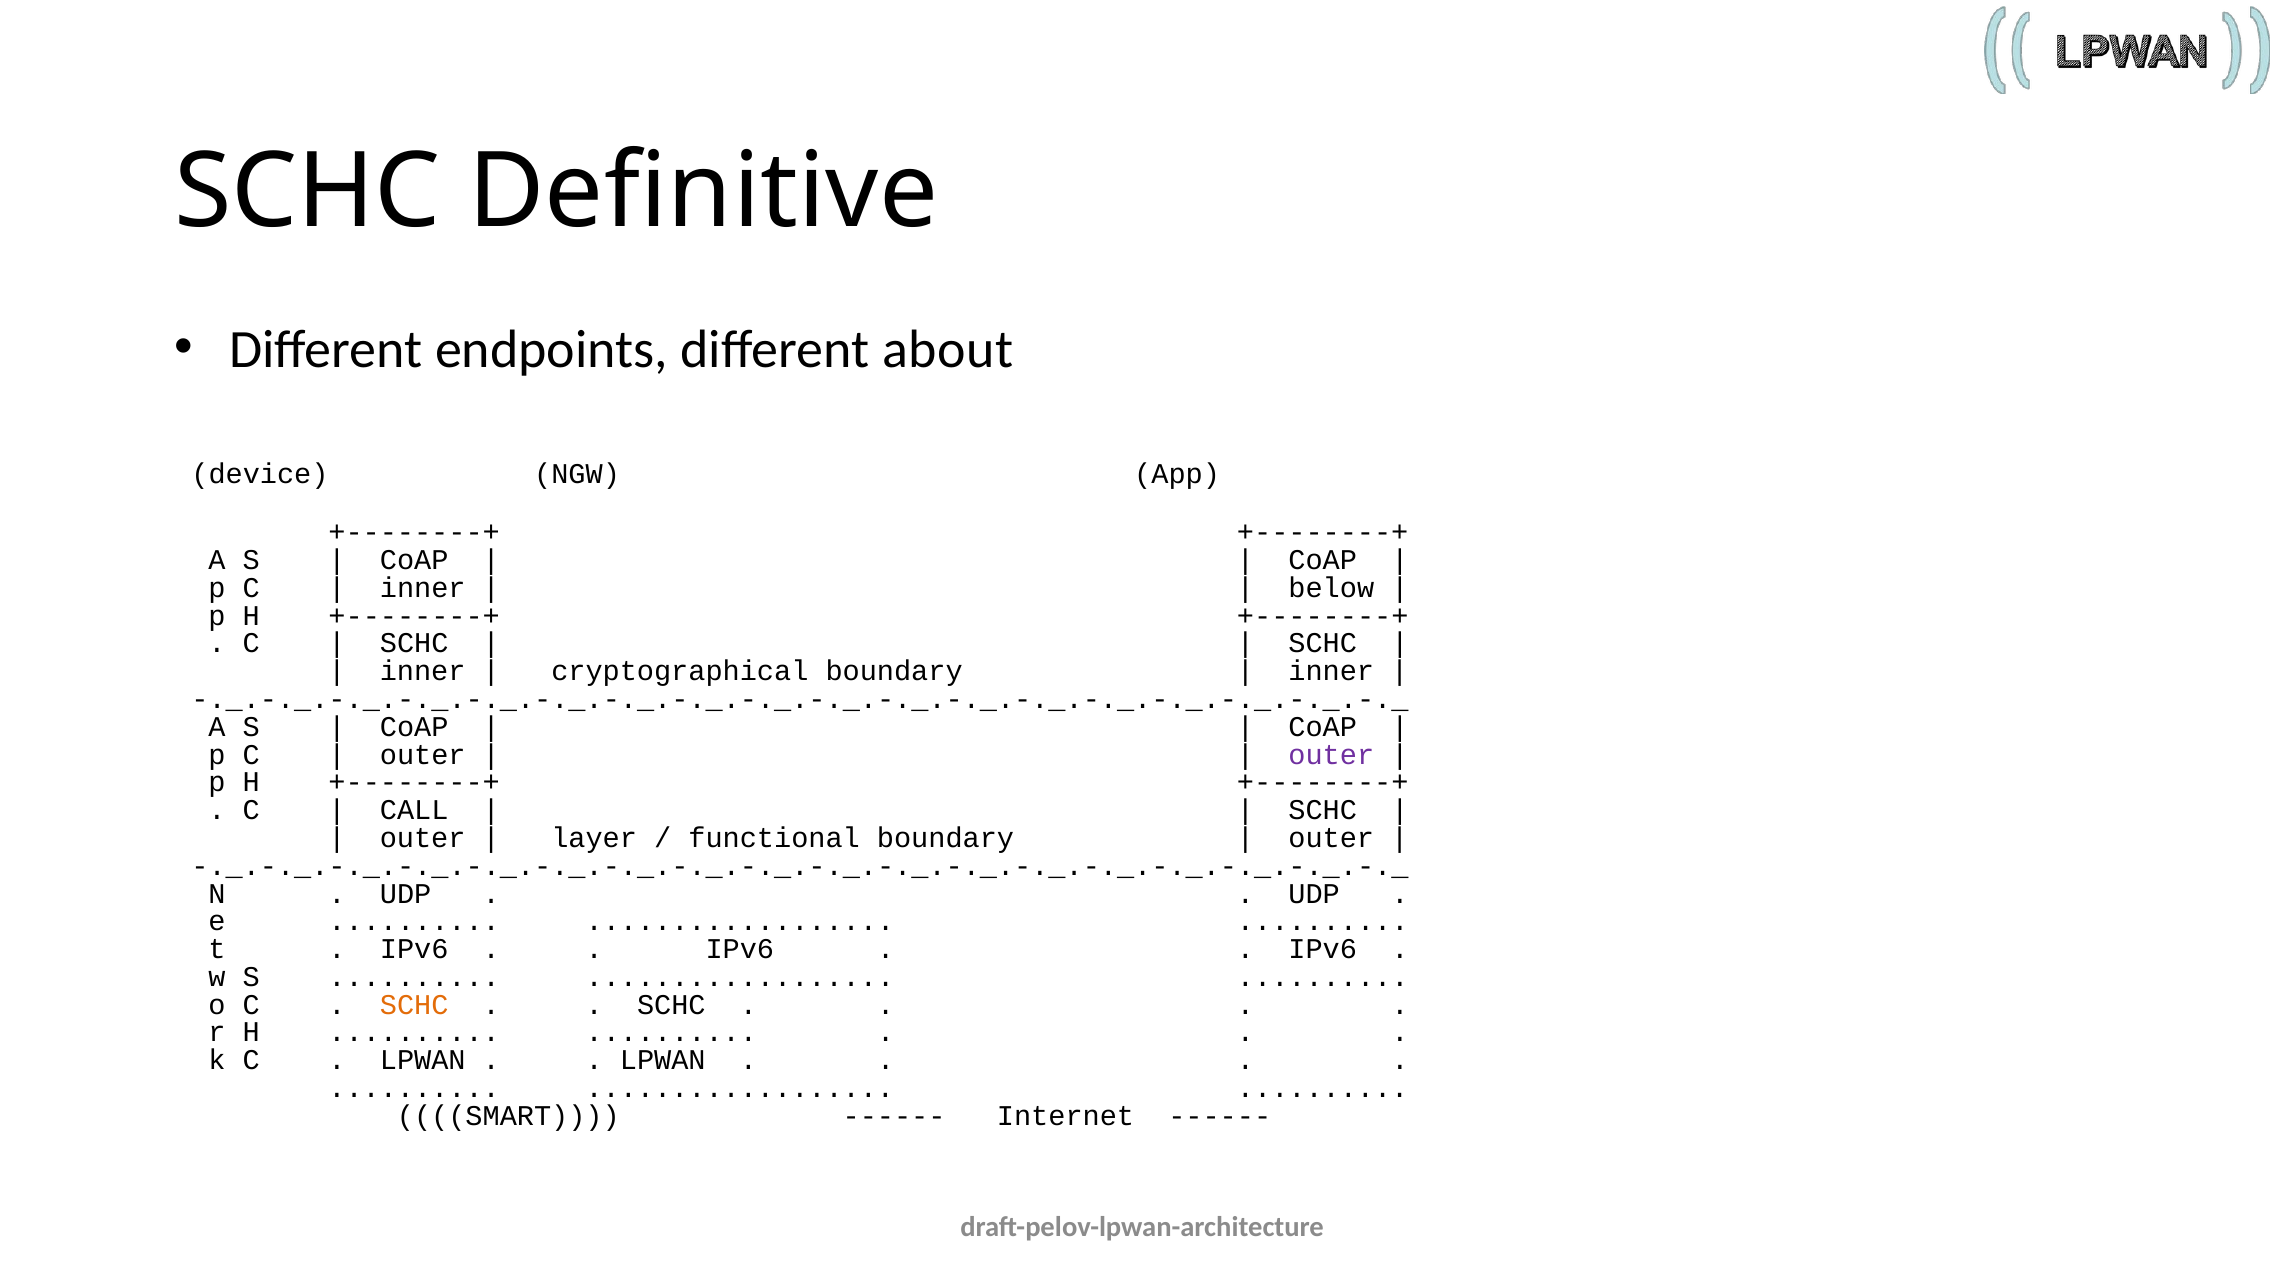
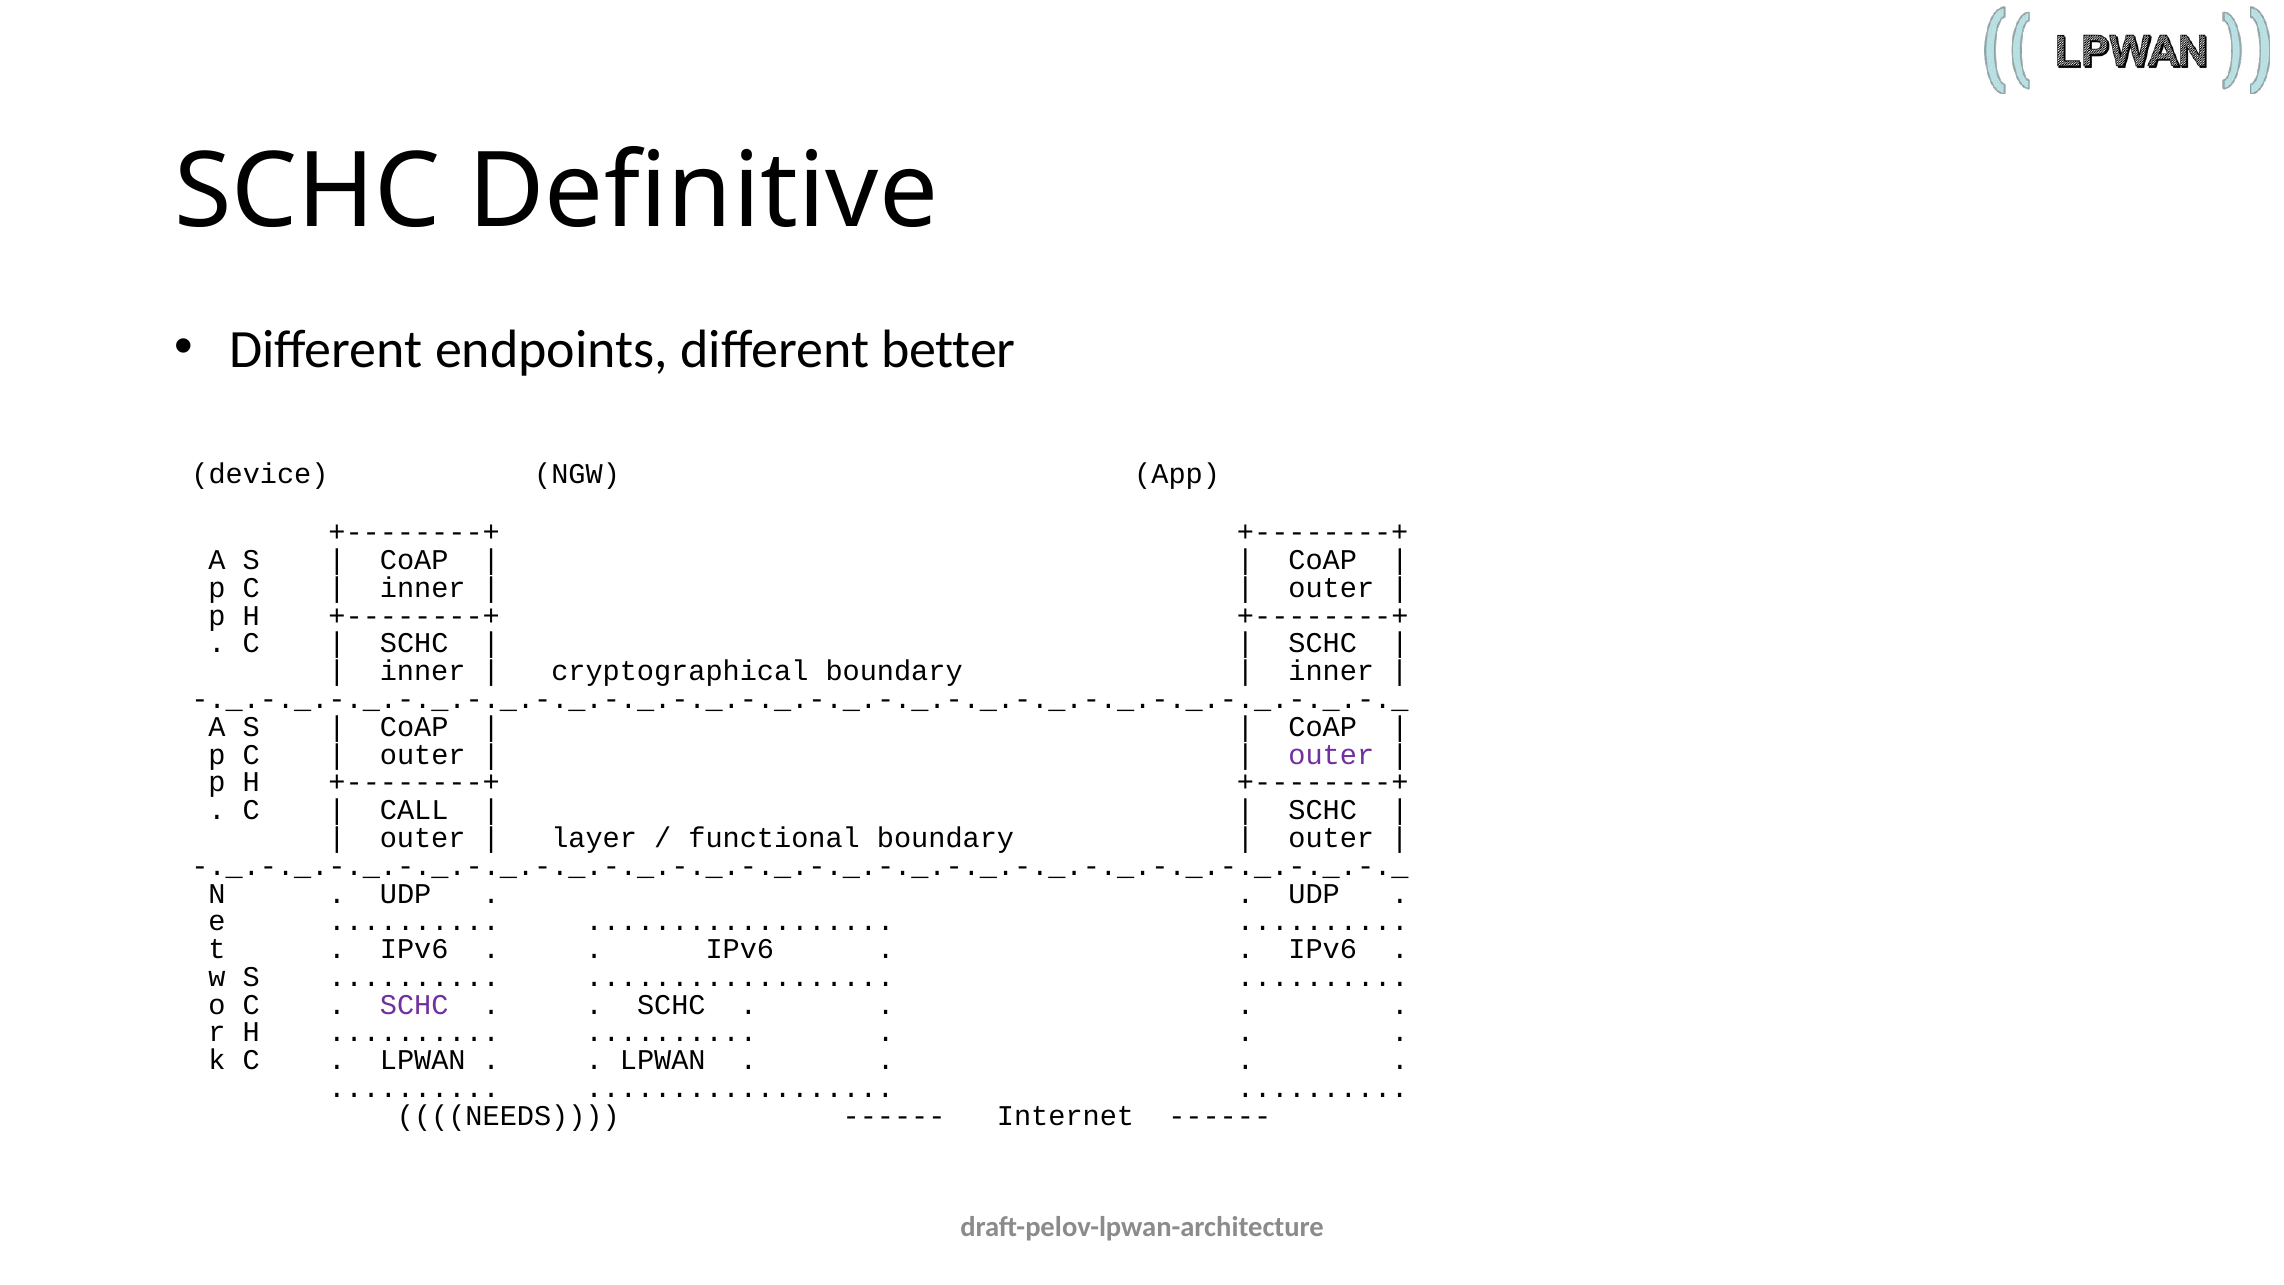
about: about -> better (948, 349)
below: below -> outer (1331, 588)
SCHC colour: orange -> purple (414, 1005)
SMART: SMART -> NEEDS (508, 1116)
